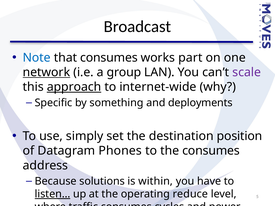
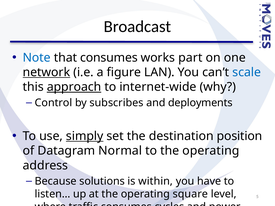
group: group -> figure (124, 72)
scale colour: purple -> blue (247, 72)
Specific: Specific -> Control (53, 103)
something: something -> subscribes (117, 103)
simply underline: none -> present (85, 136)
Phones: Phones -> Normal (120, 151)
to the consumes: consumes -> operating (211, 151)
listen… underline: present -> none (53, 194)
reduce: reduce -> square (190, 194)
